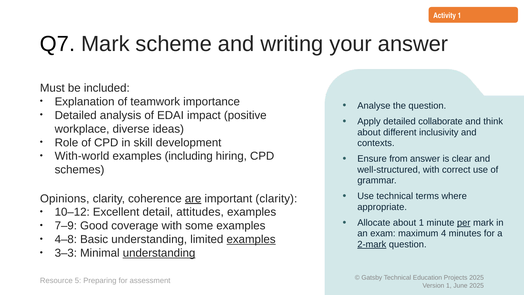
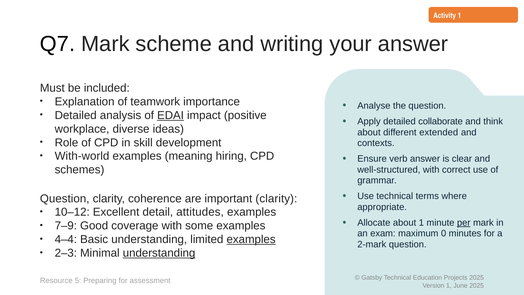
EDAI underline: none -> present (171, 115)
inclusivity: inclusivity -> extended (439, 132)
including: including -> meaning (189, 156)
from: from -> verb (398, 159)
Opinions: Opinions -> Question (65, 198)
are underline: present -> none (193, 198)
4: 4 -> 0 (444, 233)
4–8: 4–8 -> 4–4 (66, 239)
2-mark underline: present -> none (372, 244)
3–3: 3–3 -> 2–3 (66, 253)
